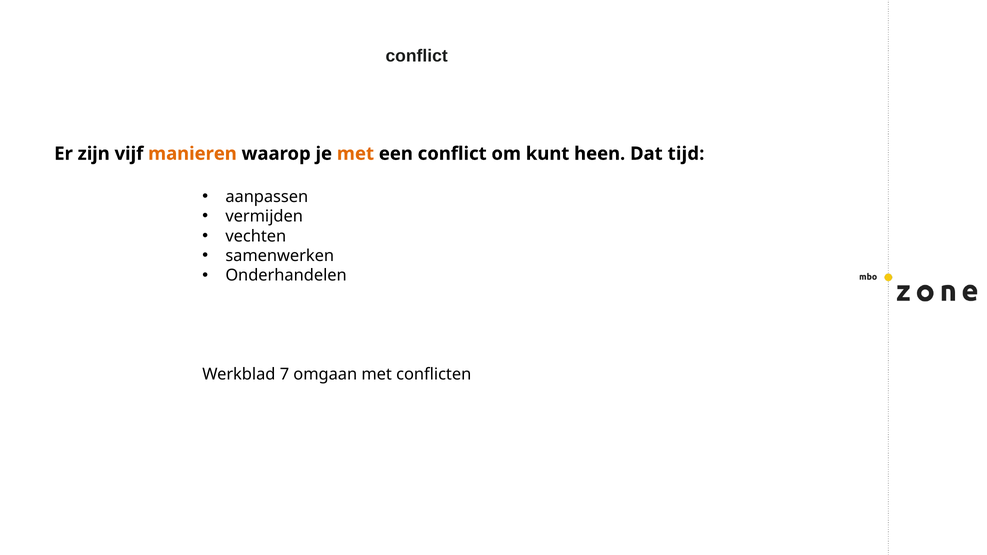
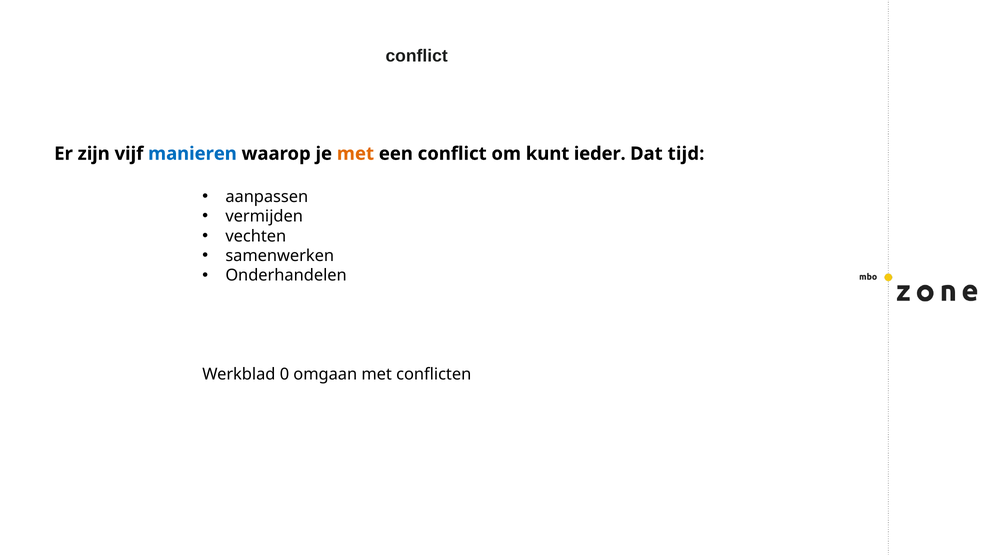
manieren colour: orange -> blue (192, 154)
heen: heen -> ieder (600, 154)
7: 7 -> 0 (284, 374)
